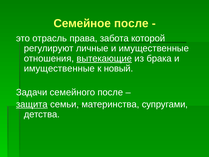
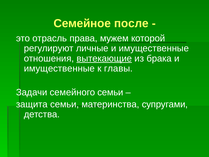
забота: забота -> мужем (114, 38)
новый: новый -> главы (118, 68)
семейного после: после -> семьи (110, 92)
защита underline: present -> none (32, 104)
